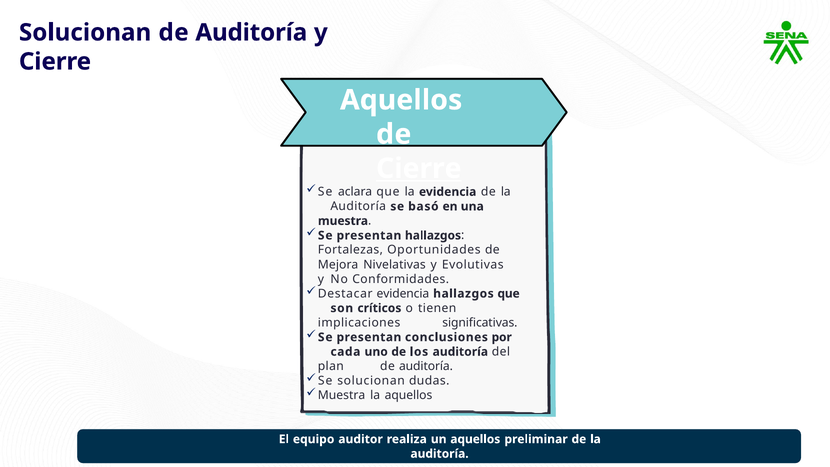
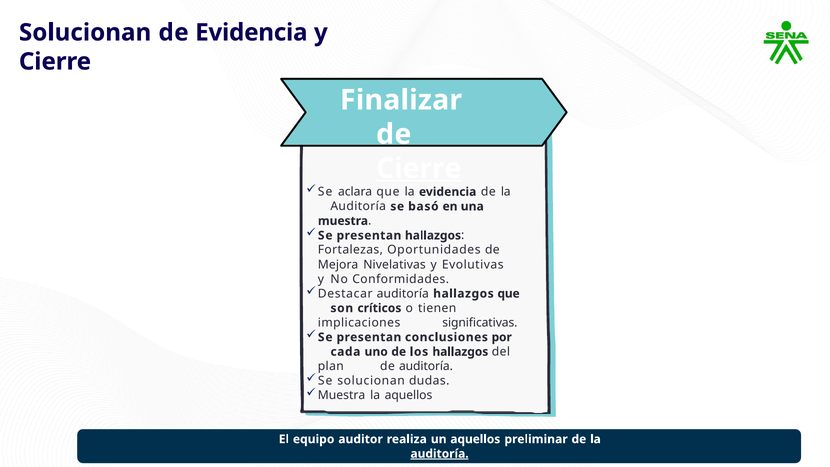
Auditoría: Auditoría -> Evidencia (251, 33)
Aquellos: Aquellos -> Finalizar (401, 100)
Destacar evidencia: evidencia -> auditoría (403, 294)
los auditoría: auditoría -> hallazgos (460, 352)
auditoría underline: none -> present (440, 454)
